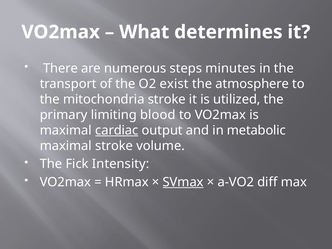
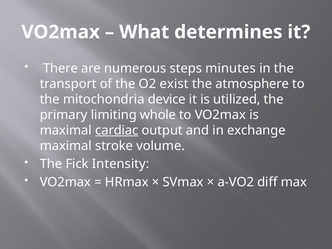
mitochondria stroke: stroke -> device (167, 99)
blood: blood -> whole (158, 115)
metabolic: metabolic -> exchange (256, 130)
SVmax underline: present -> none (183, 182)
